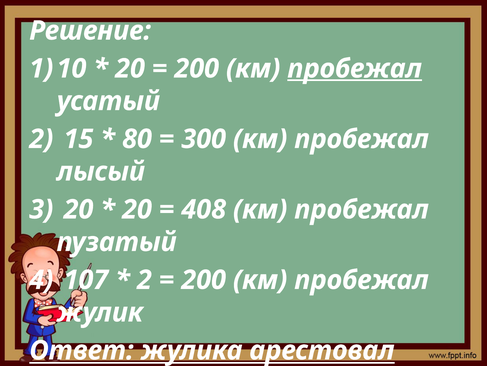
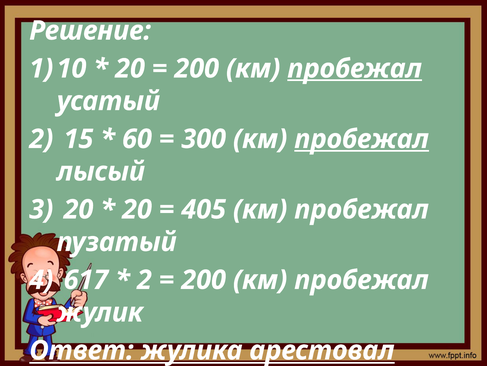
80: 80 -> 60 (137, 139)
пробежал underline: none -> present (362, 139)
408: 408 -> 405 (204, 209)
107: 107 -> 617 (86, 279)
